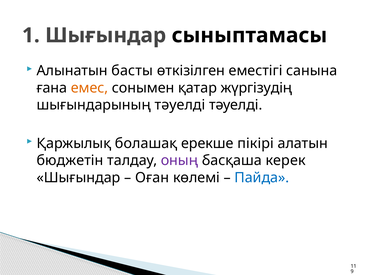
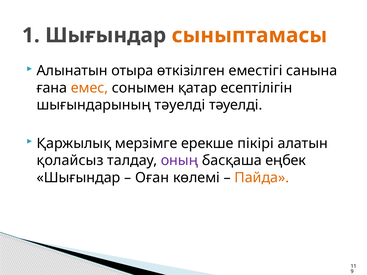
сыныптамасы colour: black -> orange (249, 35)
басты: басты -> отыра (132, 71)
жүргізудің: жүргізудің -> есептілігін (256, 88)
болашақ: болашақ -> мерзімге (146, 143)
бюджетін: бюджетін -> қолайсыз (70, 161)
керек: керек -> еңбек (286, 161)
Пайда colour: blue -> orange (262, 178)
